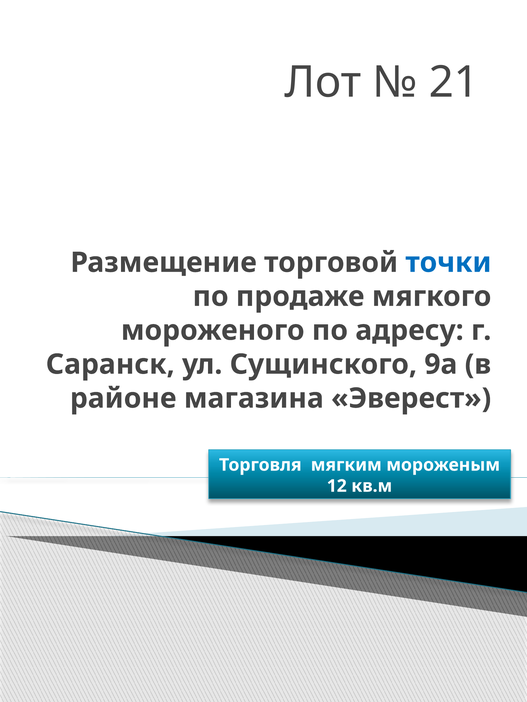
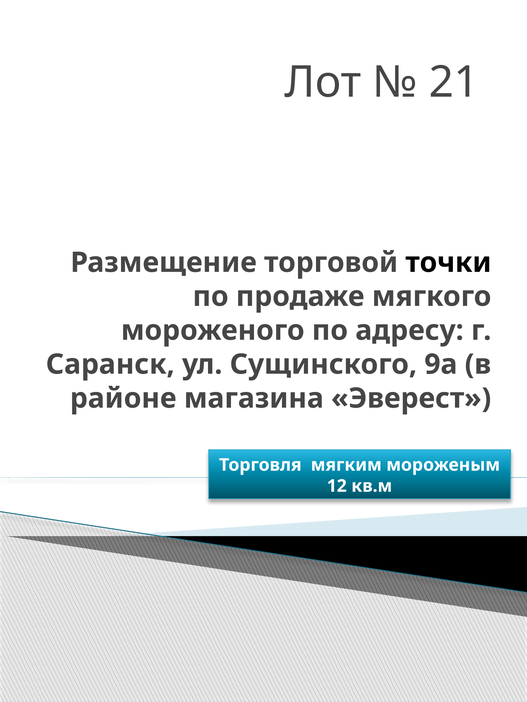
точки colour: blue -> black (448, 263)
